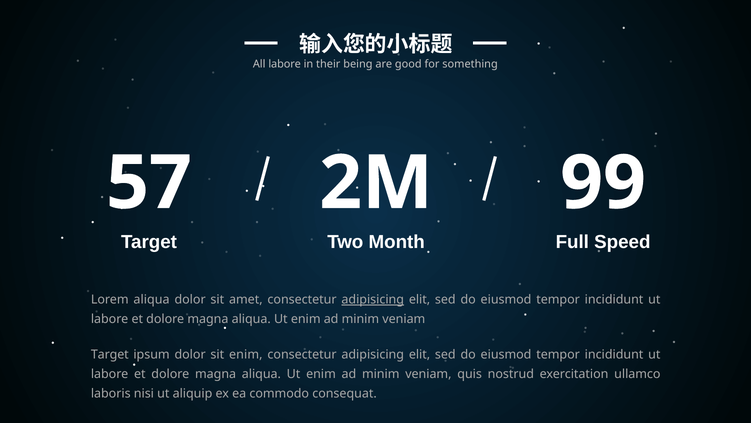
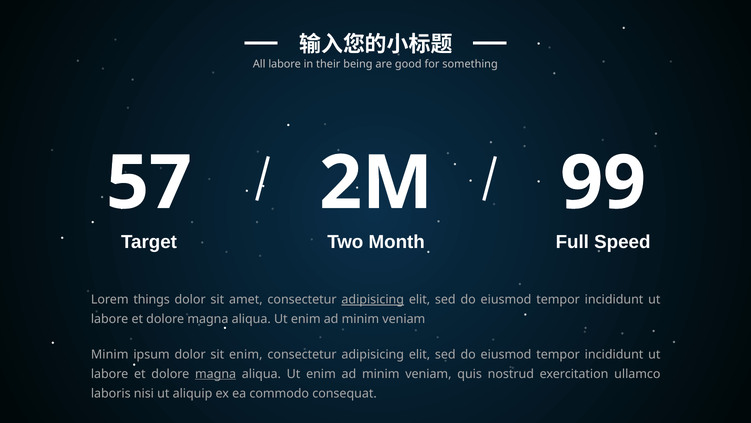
Lorem aliqua: aliqua -> things (152, 299)
Target: Target -> Minim (110, 354)
magna underline: none -> present (216, 373)
